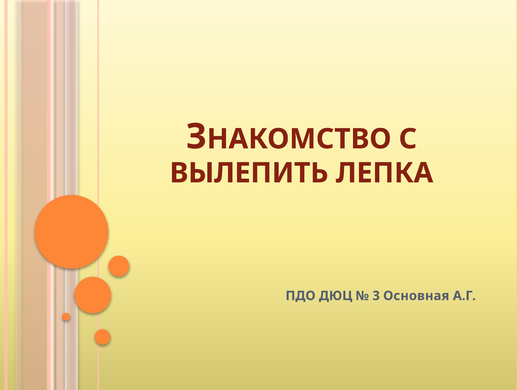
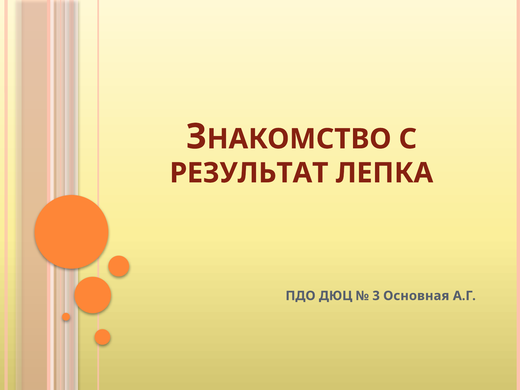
ВЫЛЕПИТЬ: ВЫЛЕПИТЬ -> РЕЗУЛЬТАТ (249, 173)
